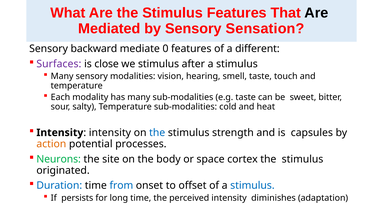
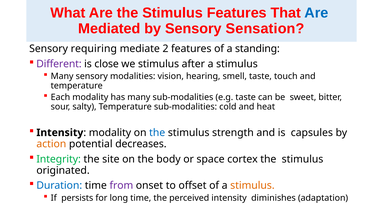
Are colour: black -> blue (316, 13)
backward: backward -> requiring (94, 49)
0: 0 -> 2 (165, 49)
different: different -> standing (257, 49)
Surfaces: Surfaces -> Different (59, 64)
intensity: intensity -> modality (110, 132)
processes: processes -> decreases (141, 143)
Neurons: Neurons -> Integrity (59, 159)
from colour: blue -> purple (121, 185)
stimulus colour: blue -> orange (252, 185)
